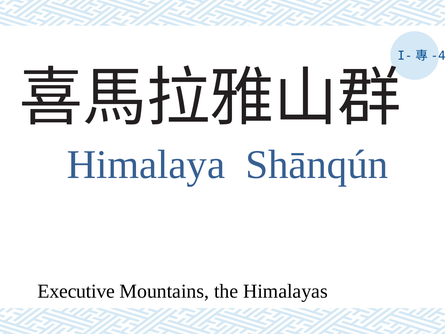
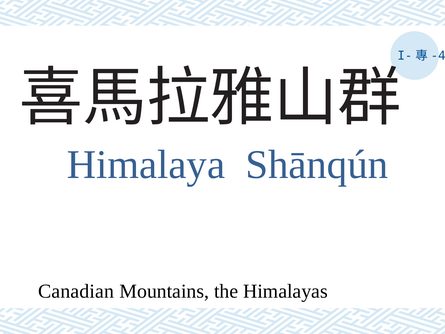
Executive: Executive -> Canadian (76, 291)
